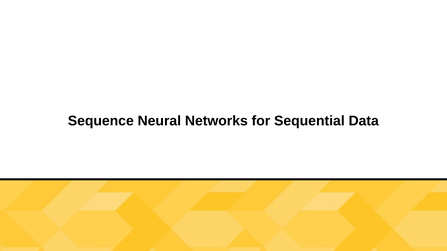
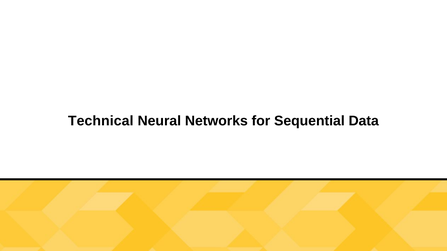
Sequence: Sequence -> Technical (101, 121)
